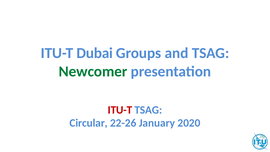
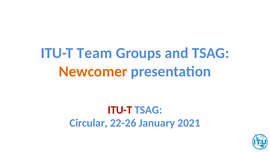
Dubai: Dubai -> Team (94, 53)
Newcomer colour: green -> orange (93, 71)
2020: 2020 -> 2021 (189, 123)
